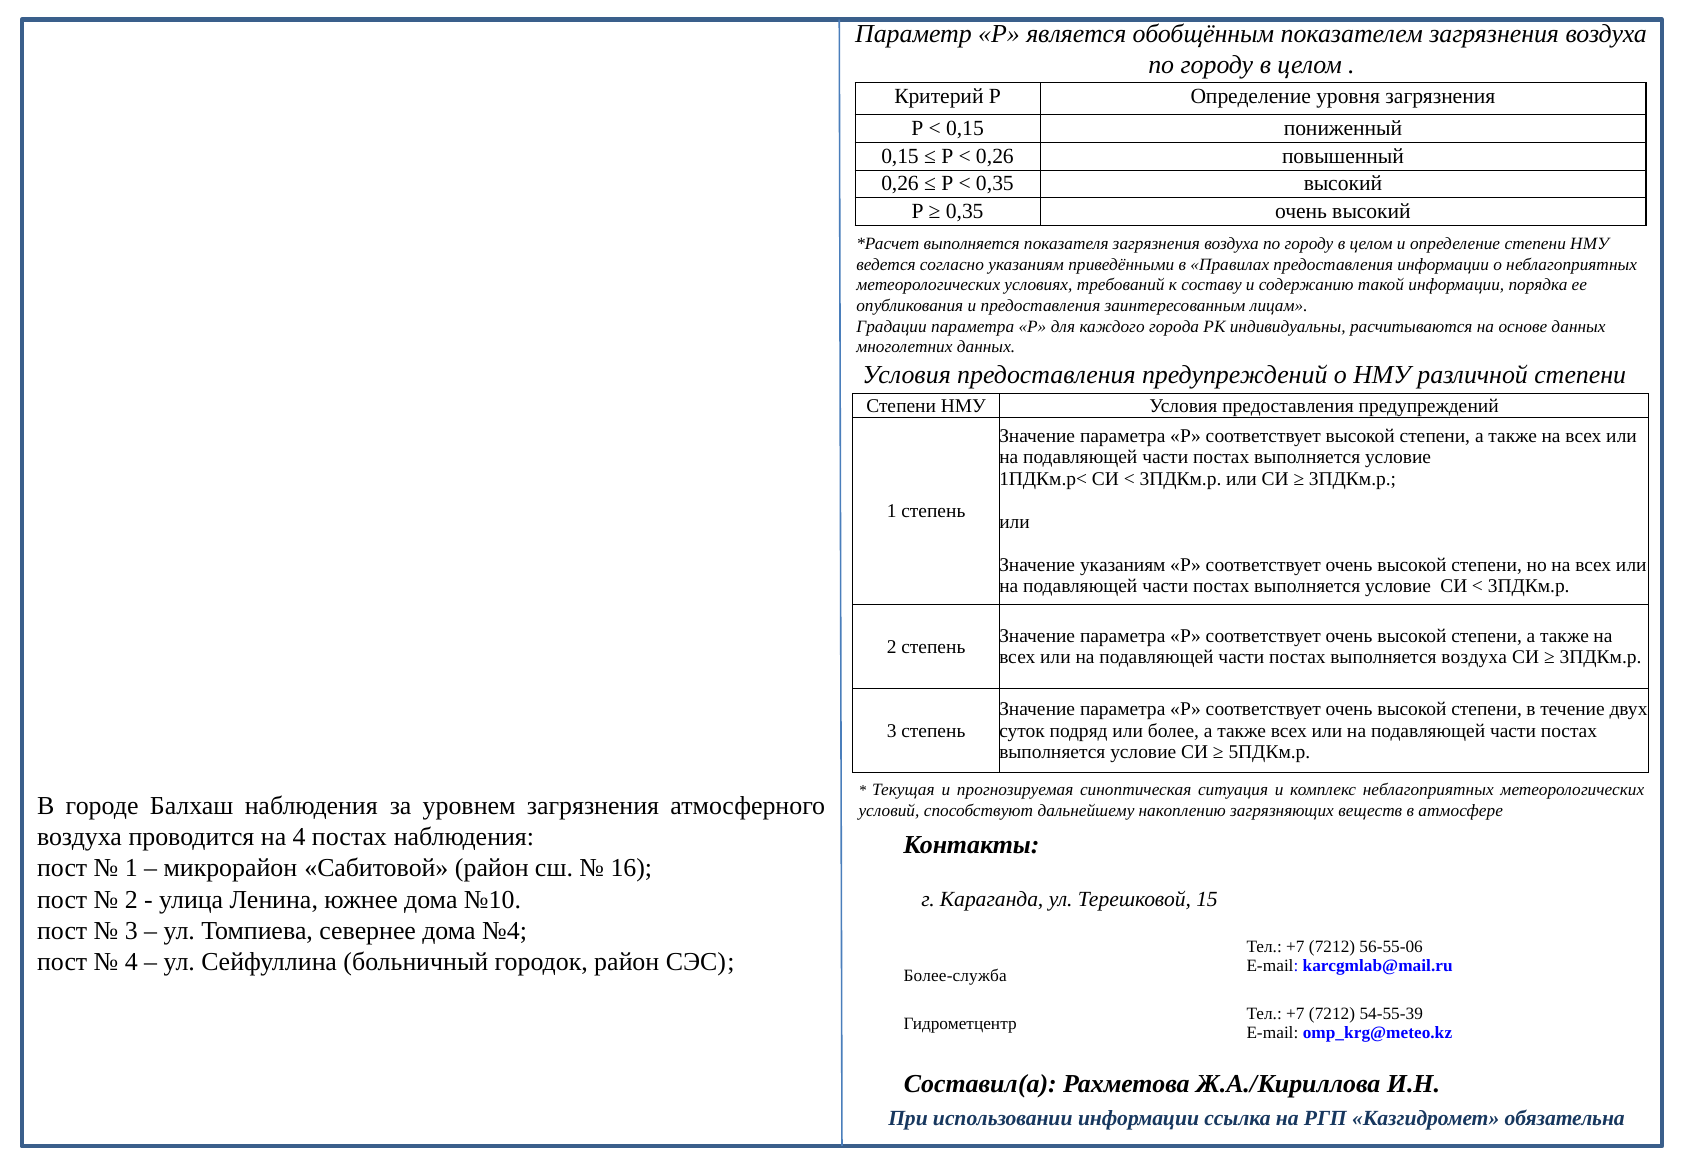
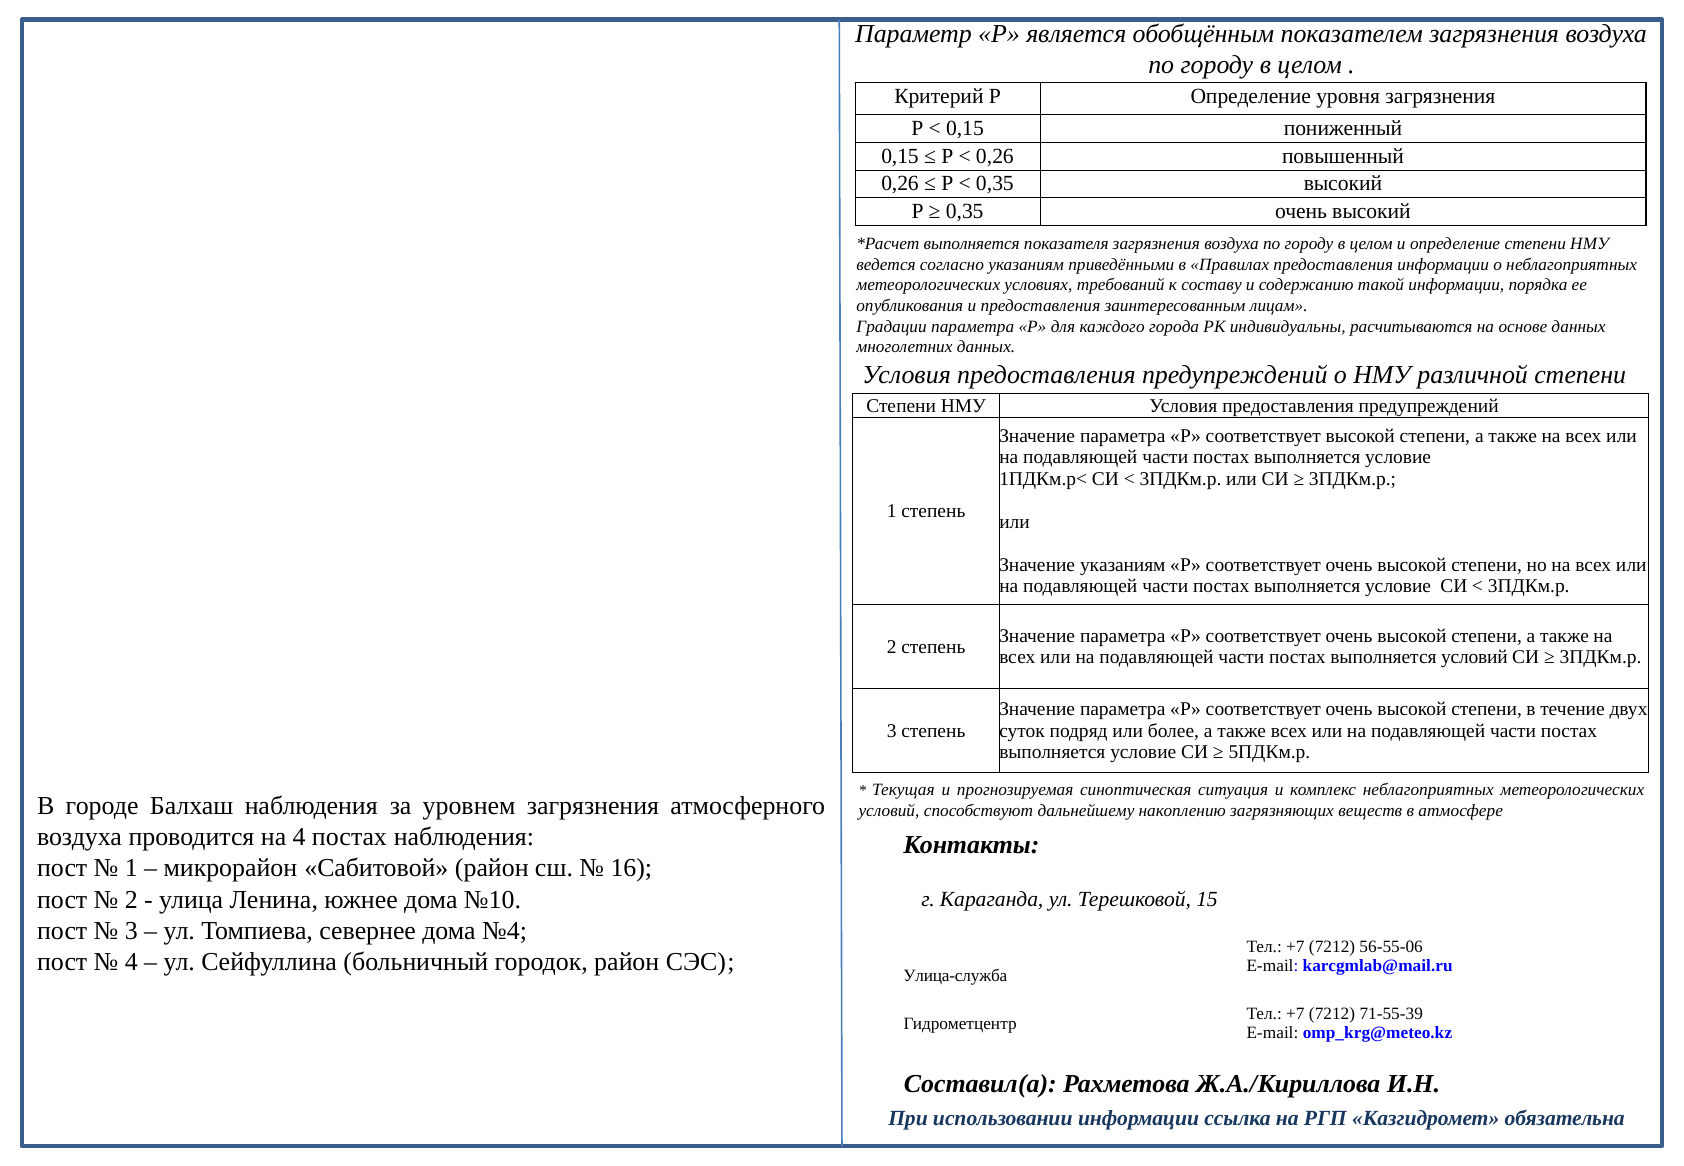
выполняется воздуха: воздуха -> условий (1474, 657)
Более-служба: Более-служба -> Улица-служба (955, 975)
54-55-39: 54-55-39 -> 71-55-39 (1391, 1014)
